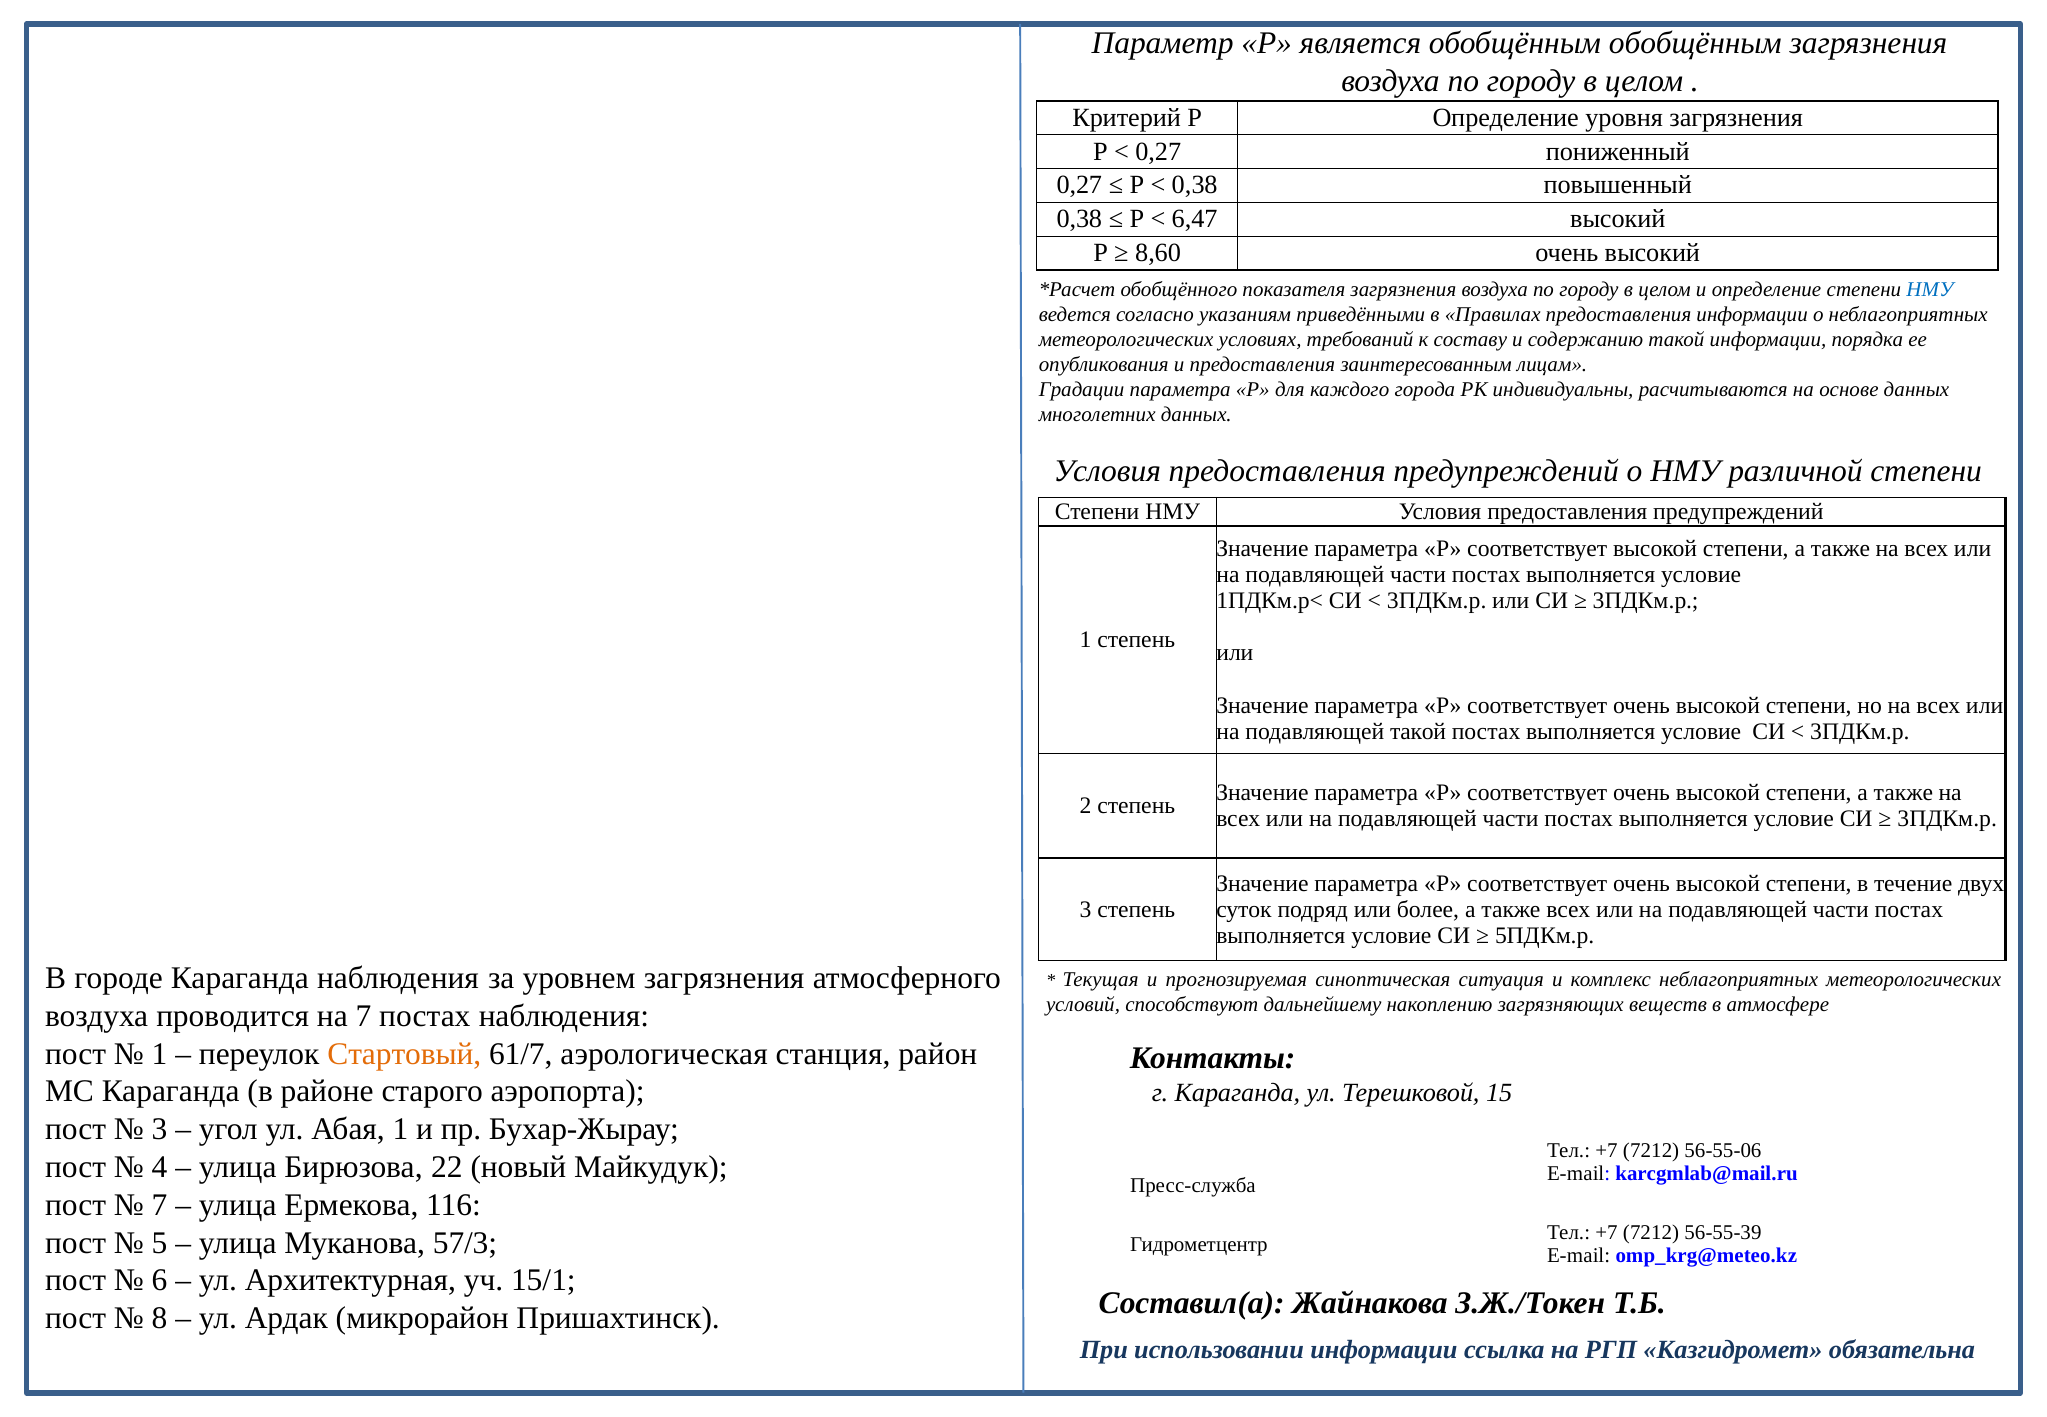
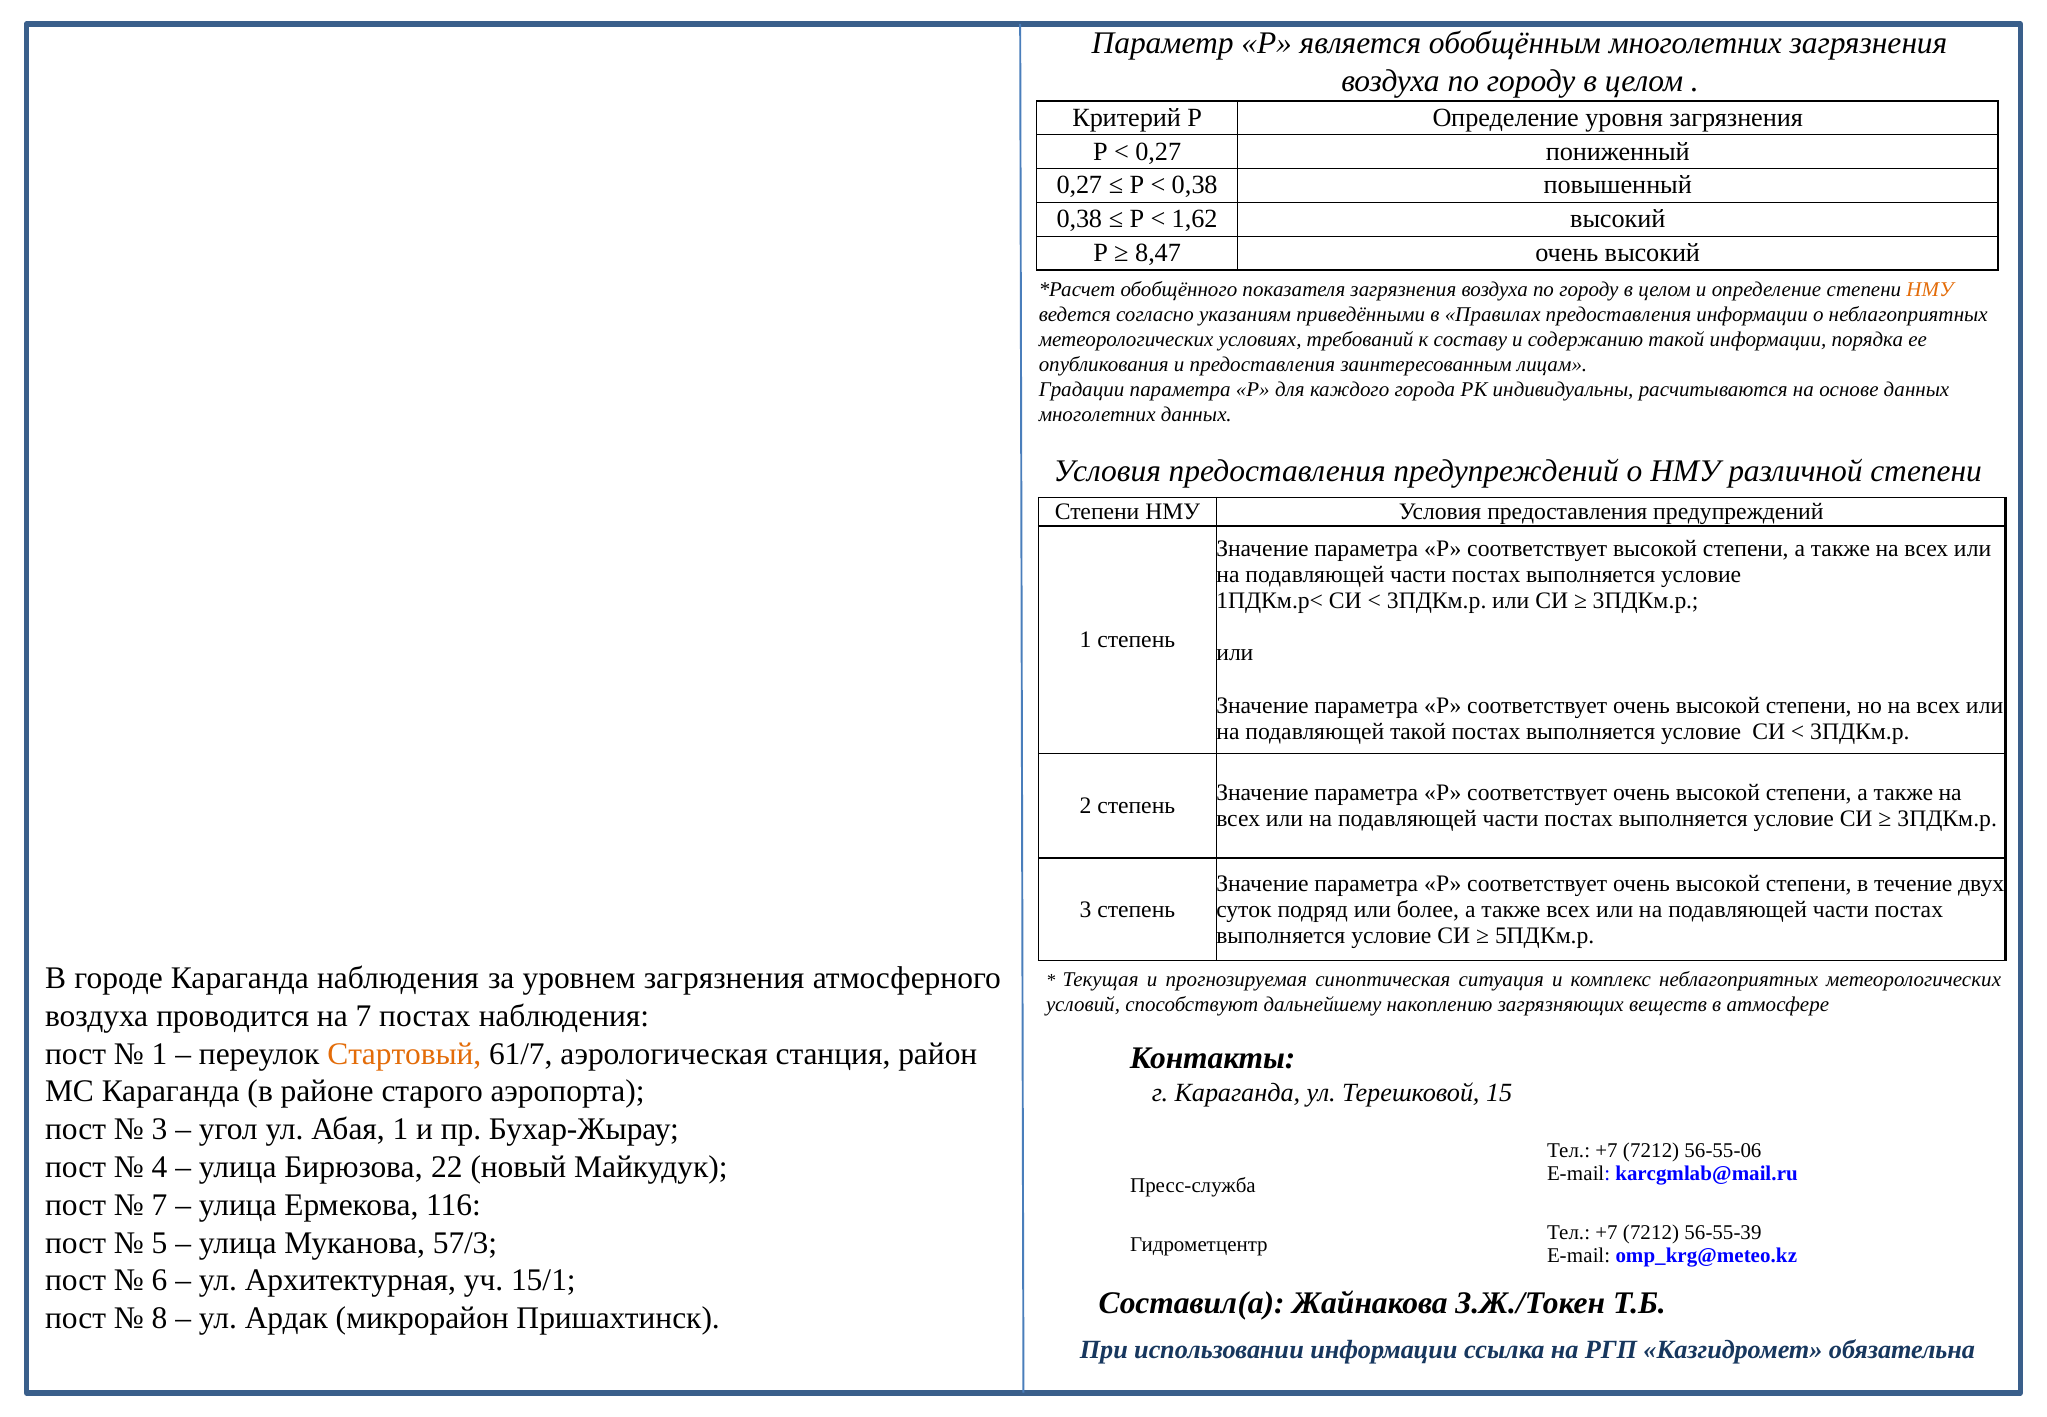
обобщённым обобщённым: обобщённым -> многолетних (1695, 43)
6,47: 6,47 -> 1,62 (1195, 219)
8,60: 8,60 -> 8,47 (1158, 253)
НМУ colour: blue -> orange (1930, 289)
